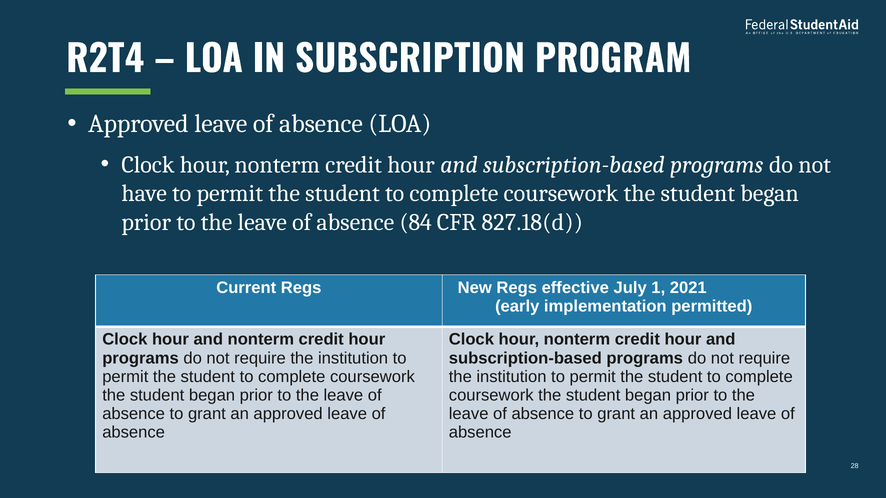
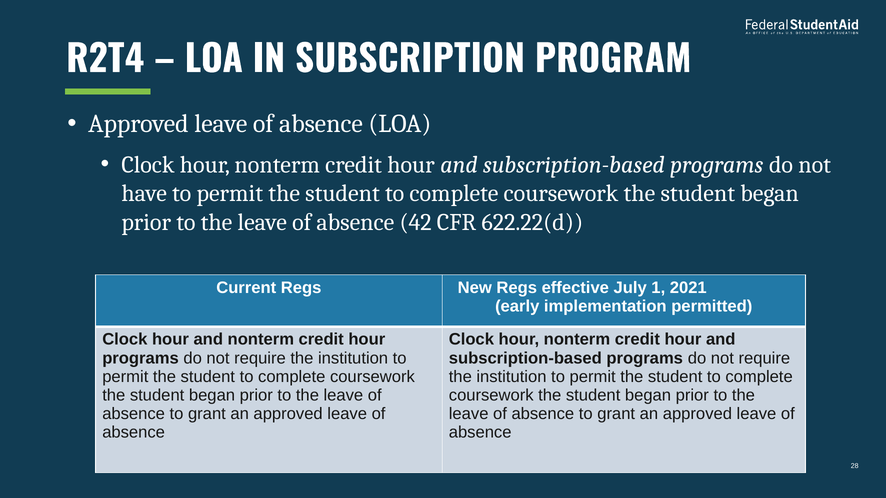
84: 84 -> 42 (416, 222)
827.18(d: 827.18(d -> 622.22(d (532, 222)
